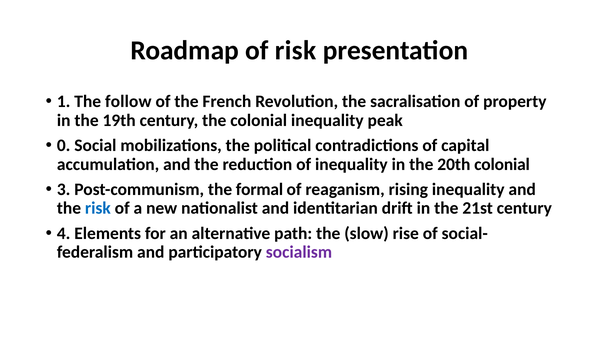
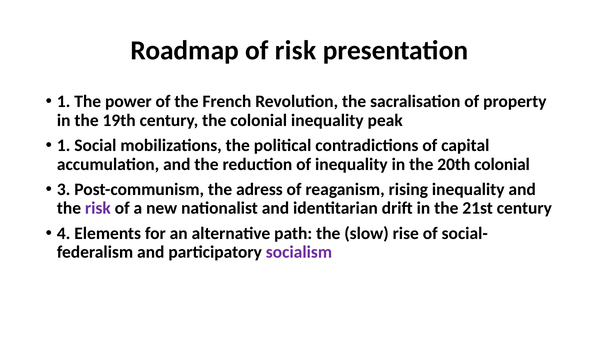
follow: follow -> power (128, 101)
0: 0 -> 1 (64, 145)
formal: formal -> adress (259, 189)
risk colour: blue -> purple (98, 208)
